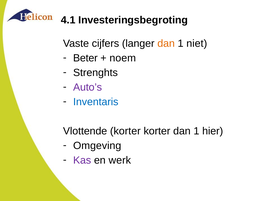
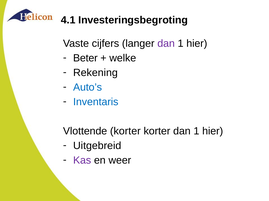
dan colour: orange -> purple (166, 44)
niet: niet -> hier (197, 44)
noem: noem -> welke (123, 58)
Strenghts: Strenghts -> Rekening (95, 73)
Auto’s colour: purple -> blue (88, 88)
Omgeving: Omgeving -> Uitgebreid (97, 146)
werk: werk -> weer (120, 161)
